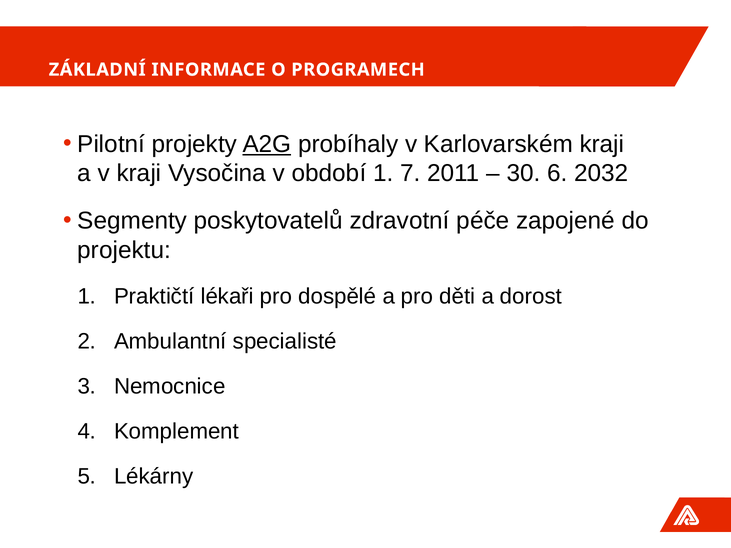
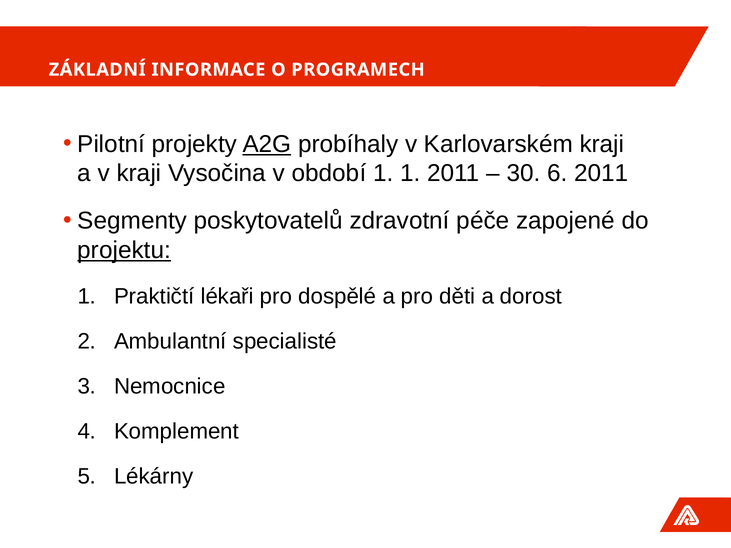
1 7: 7 -> 1 (410, 173)
6 2032: 2032 -> 2011 (601, 173)
projektu underline: none -> present (124, 250)
